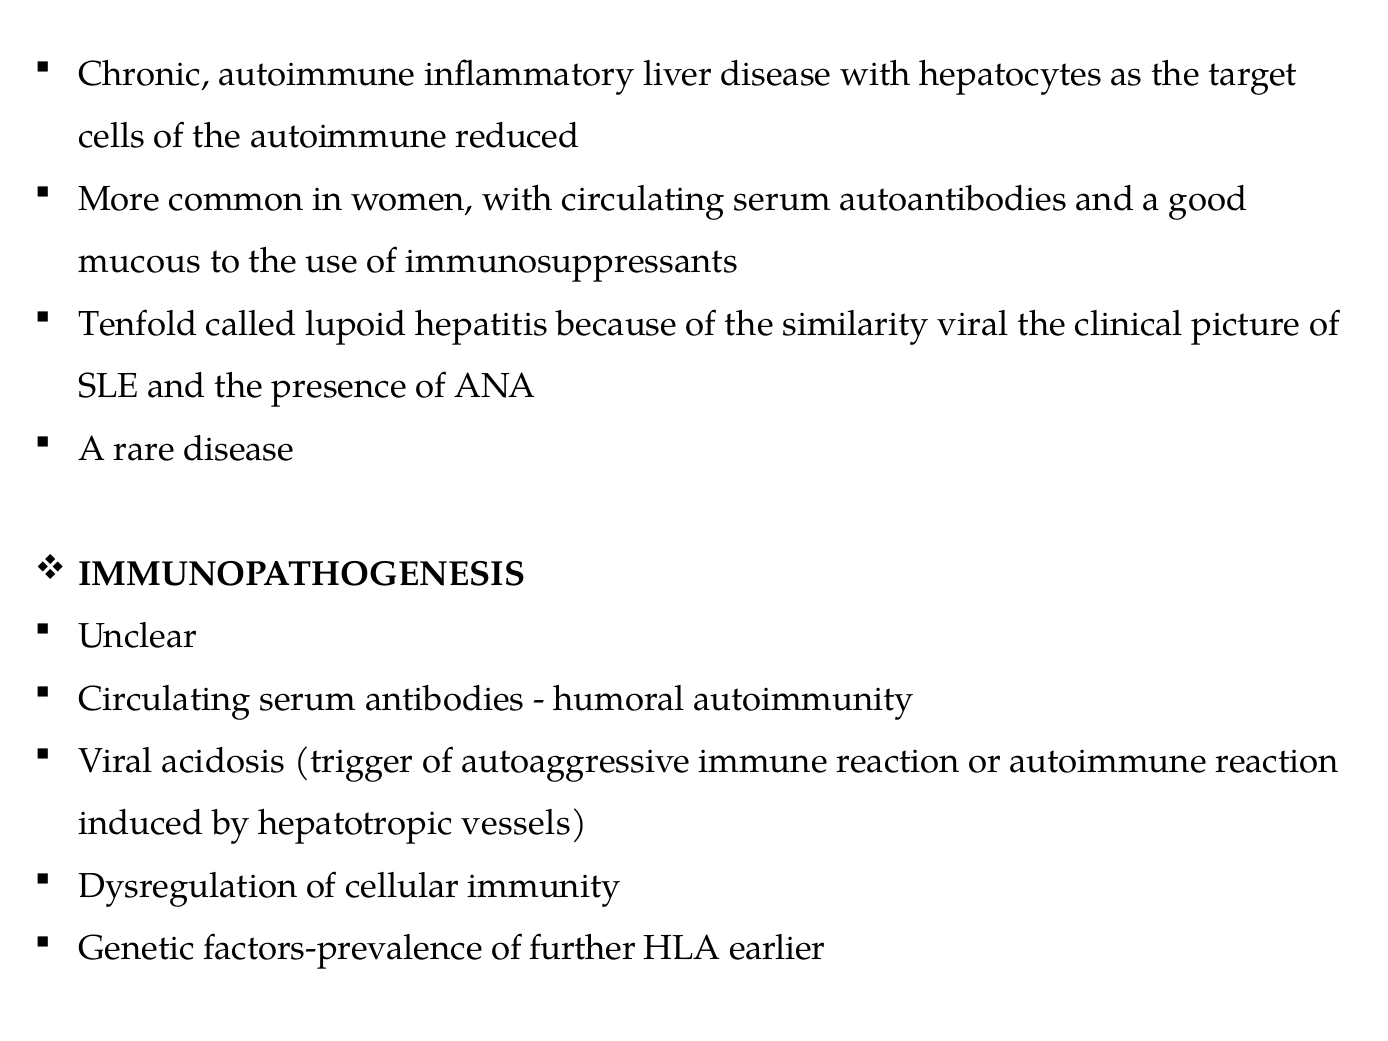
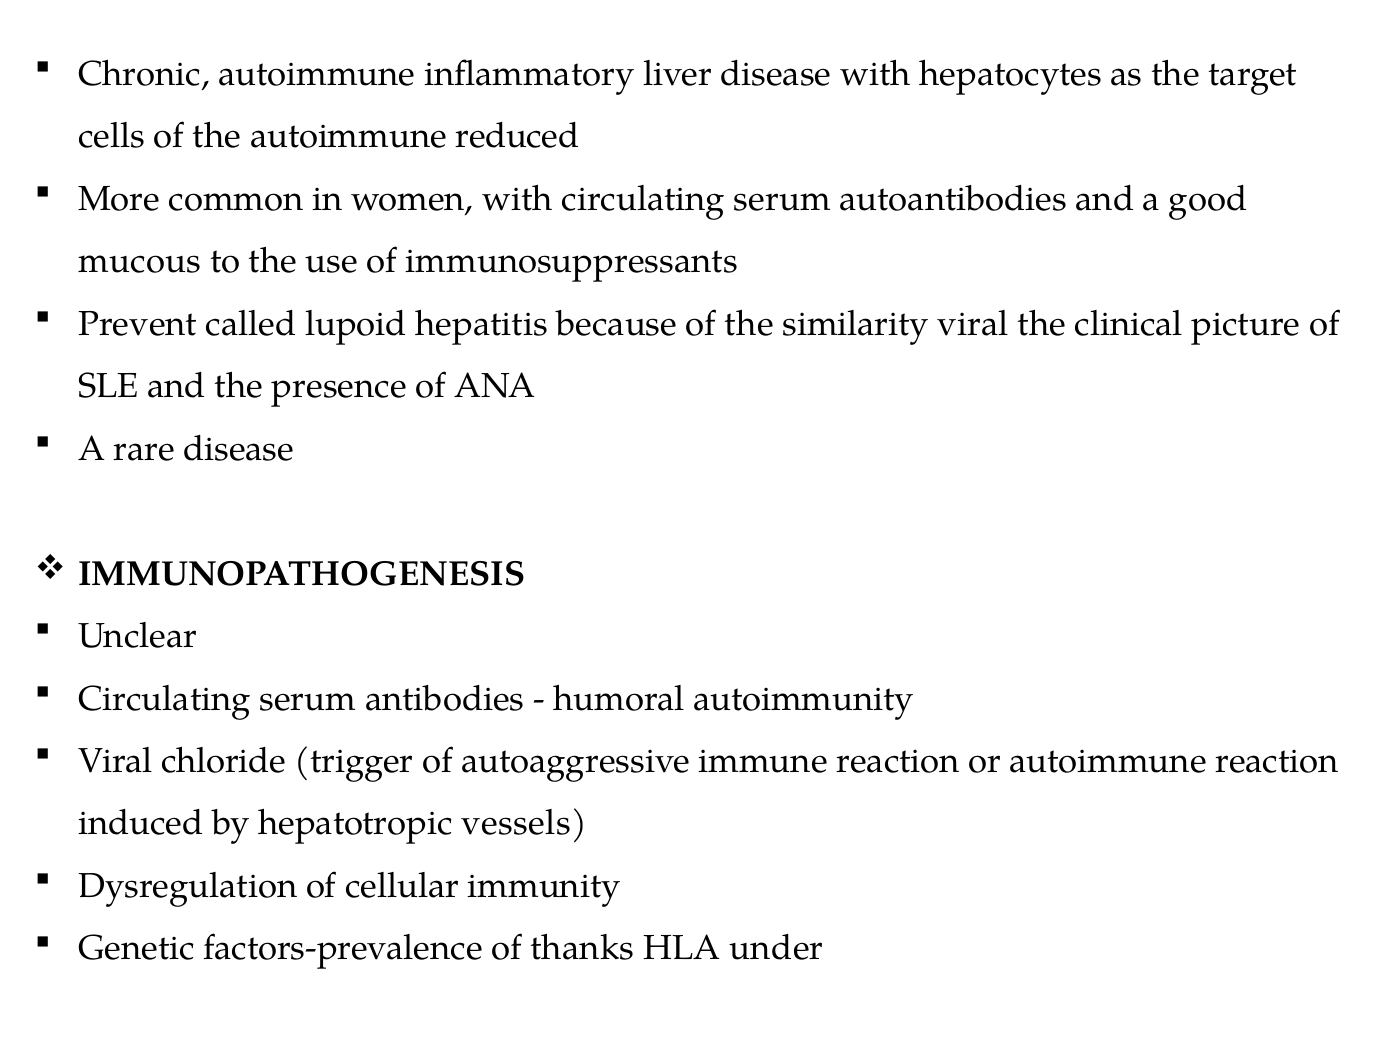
Tenfold: Tenfold -> Prevent (138, 324)
acidosis: acidosis -> chloride (224, 761)
further: further -> thanks (582, 948)
earlier: earlier -> under (777, 948)
